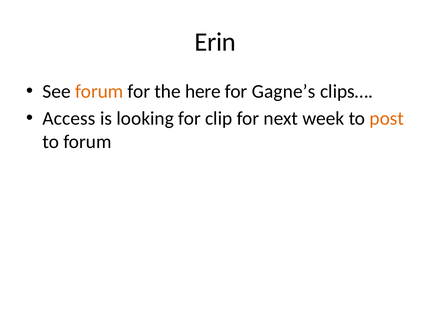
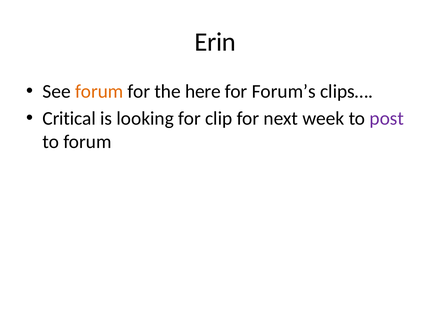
Gagne’s: Gagne’s -> Forum’s (284, 91)
Access: Access -> Critical (69, 119)
post colour: orange -> purple (387, 119)
